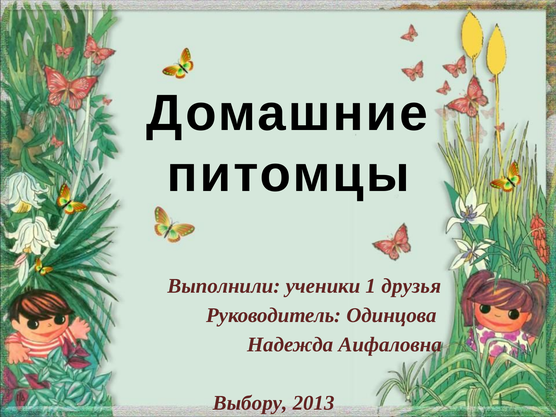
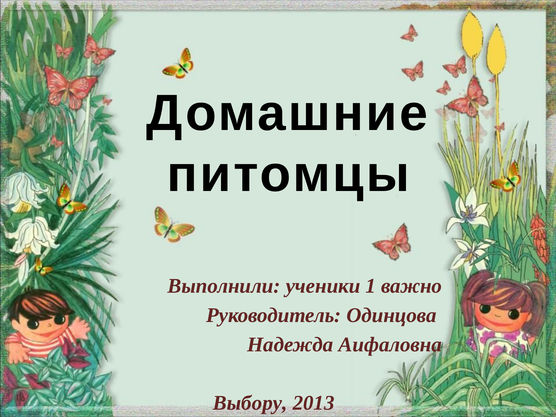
друзья: друзья -> важно (412, 286)
